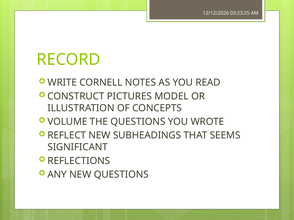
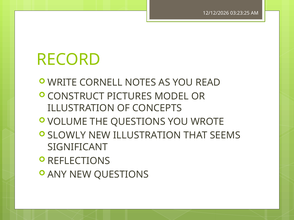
REFLECT: REFLECT -> SLOWLY (67, 136)
NEW SUBHEADINGS: SUBHEADINGS -> ILLUSTRATION (147, 136)
